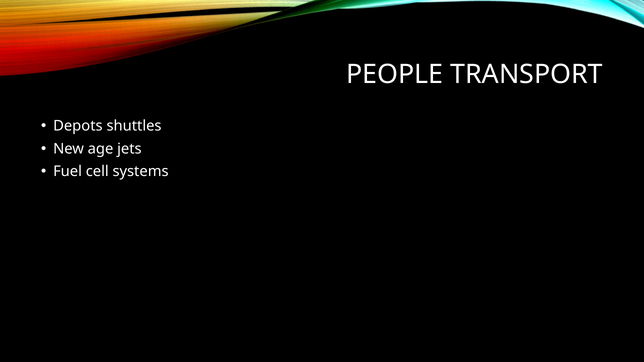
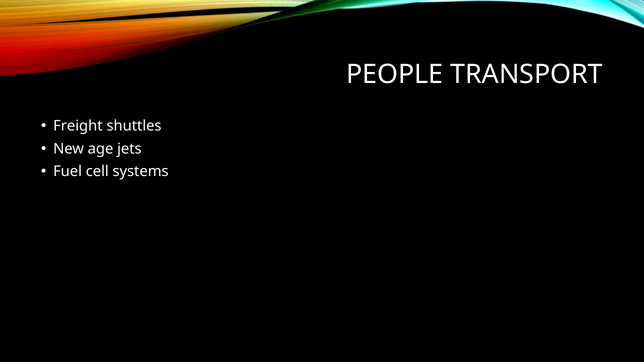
Depots: Depots -> Freight (78, 126)
